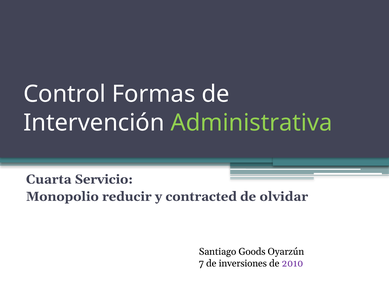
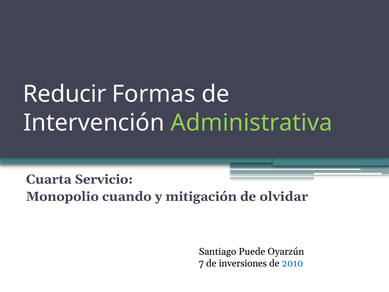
Control: Control -> Reducir (65, 94)
reducir: reducir -> cuando (127, 196)
contracted: contracted -> mitigación (201, 196)
Goods: Goods -> Puede (252, 252)
2010 colour: purple -> blue (292, 263)
